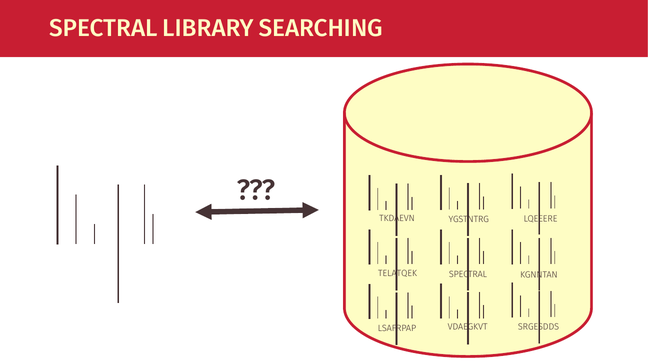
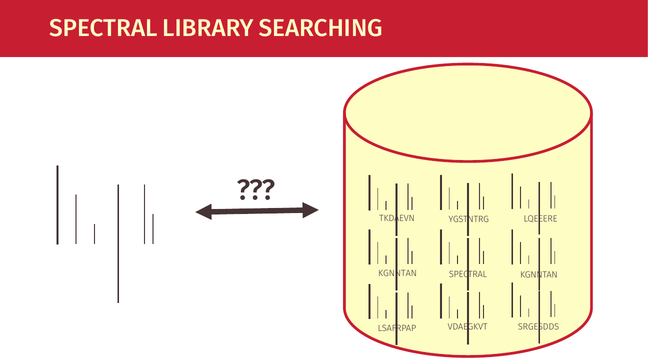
TELATQEK: TELATQEK -> KGNNTAN (398, 274)
